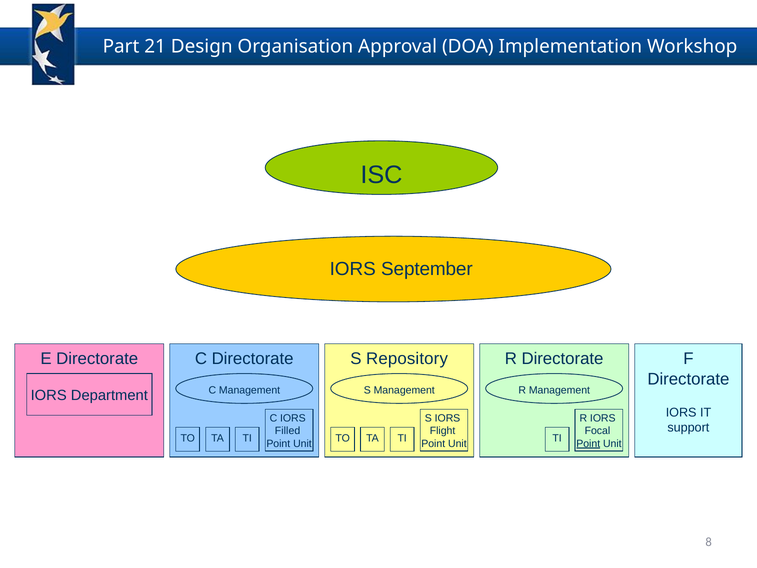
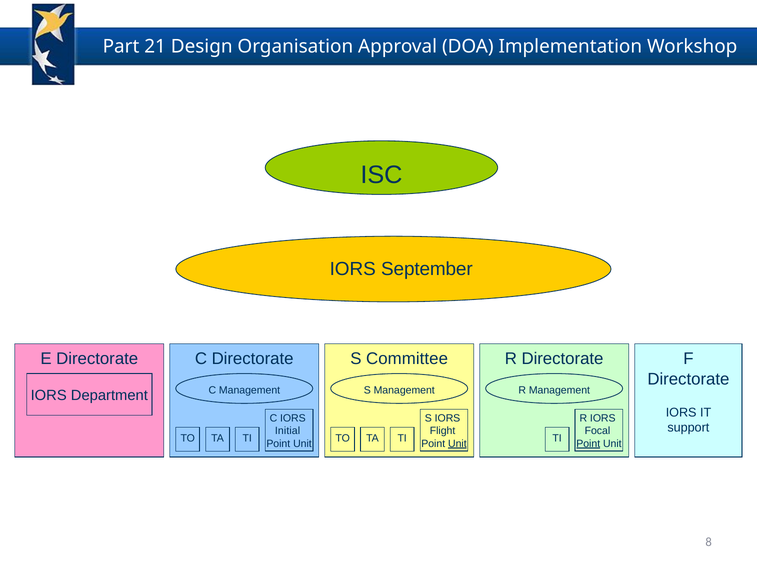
Repository: Repository -> Committee (407, 359)
Filled: Filled -> Initial (288, 431)
Unit underline: none -> present (457, 443)
